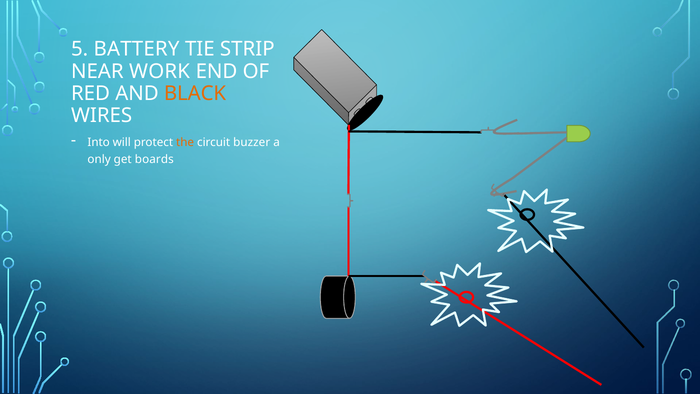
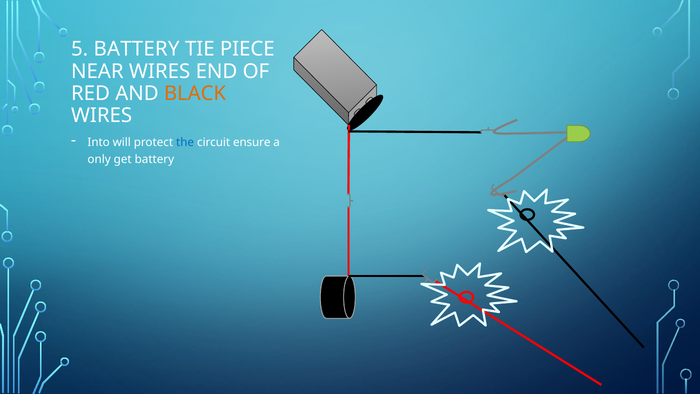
STRIP: STRIP -> PIECE (247, 49)
NEAR WORK: WORK -> WIRES (160, 71)
the colour: orange -> blue (185, 142)
buzzer: buzzer -> ensure (252, 142)
get boards: boards -> battery (154, 159)
